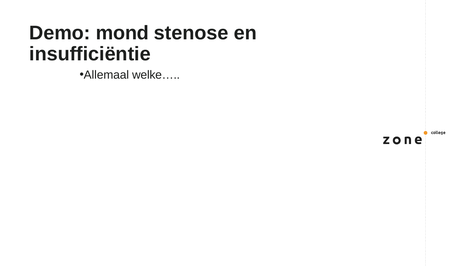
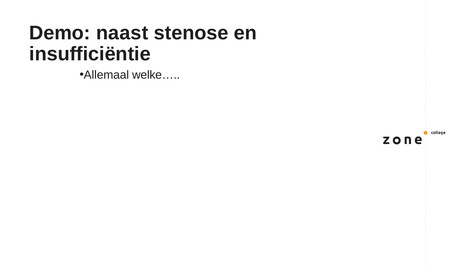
mond: mond -> naast (122, 33)
